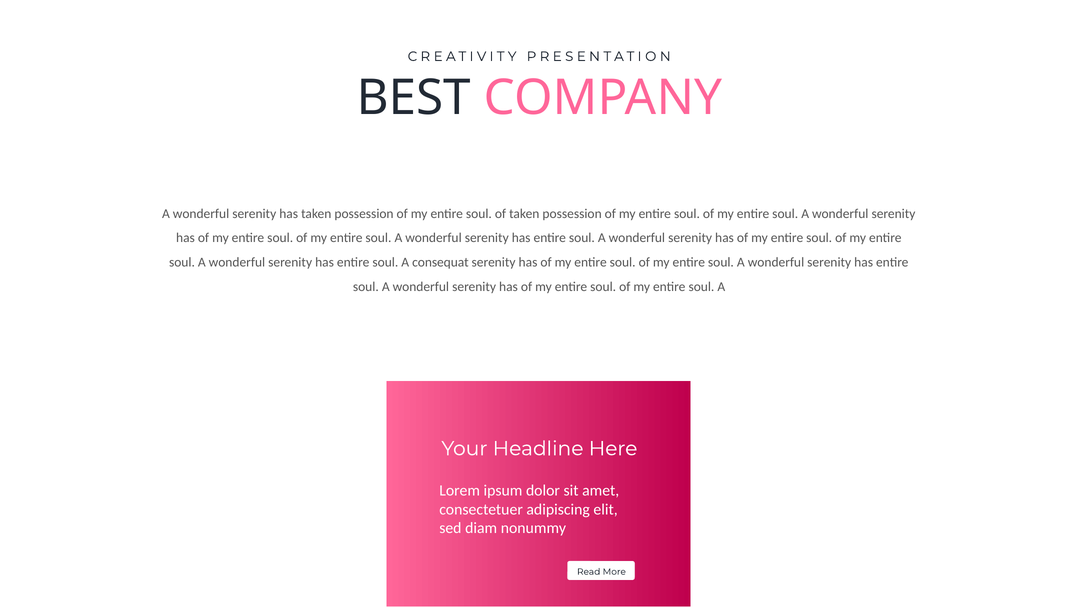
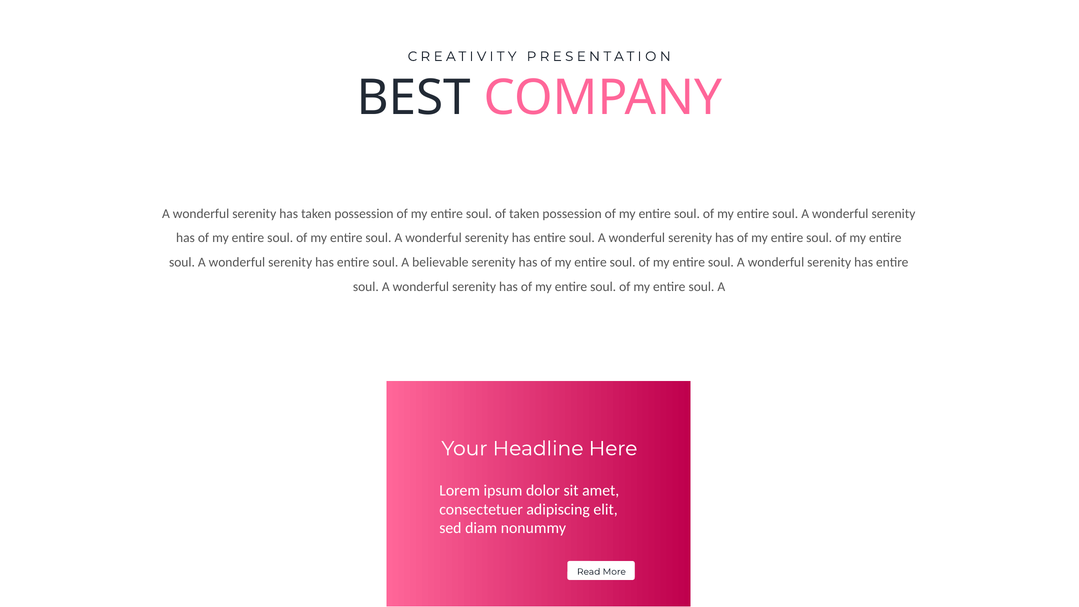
consequat: consequat -> believable (440, 262)
